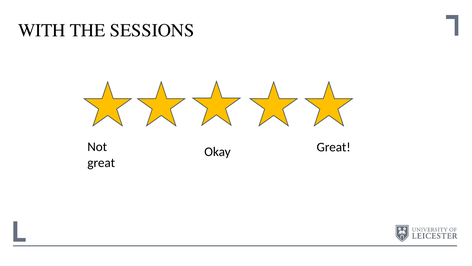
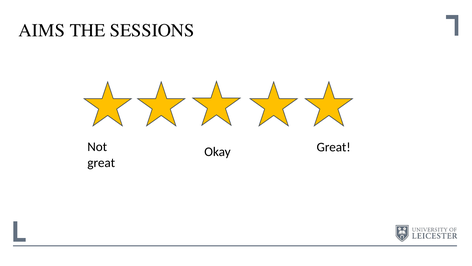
WITH: WITH -> AIMS (42, 31)
